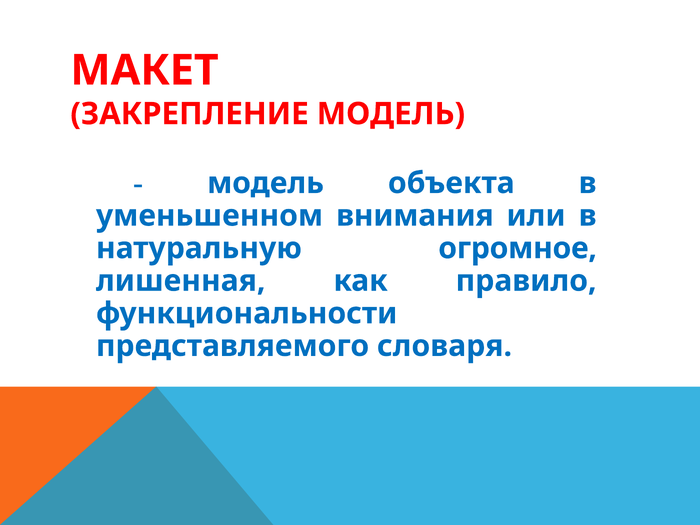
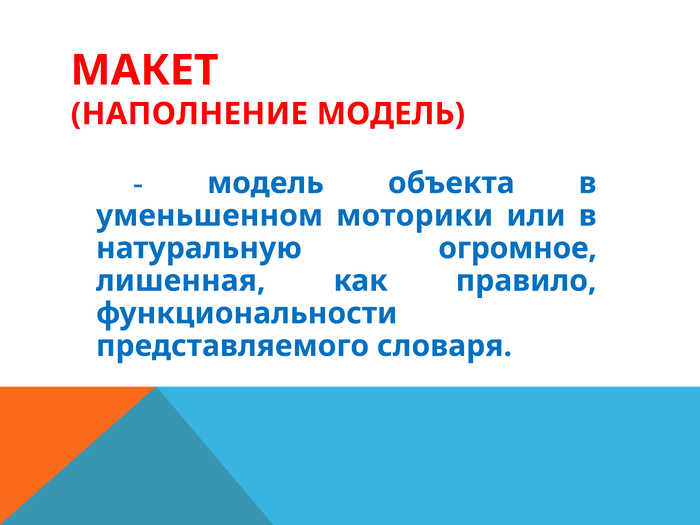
ЗАКРЕПЛЕНИЕ: ЗАКРЕПЛЕНИЕ -> НАПОЛНЕНИЕ (189, 114)
внимания: внимания -> моторики (415, 216)
